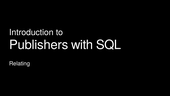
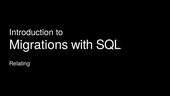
Publishers: Publishers -> Migrations (39, 45)
